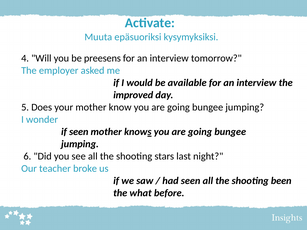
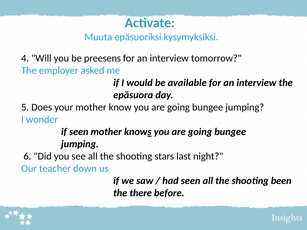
improved: improved -> epäsuora (133, 95)
broke: broke -> down (85, 169)
what: what -> there (141, 193)
